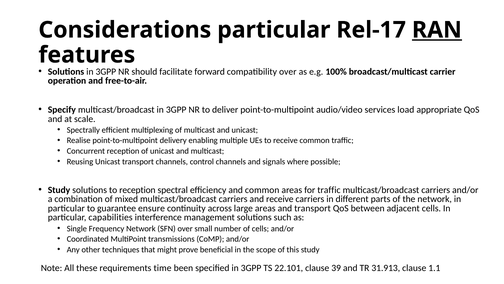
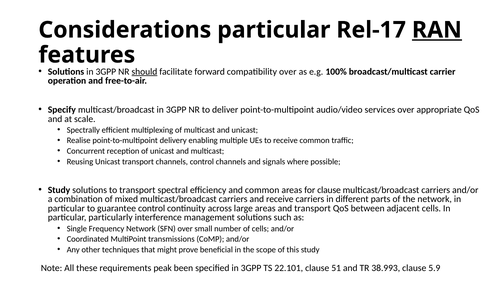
should underline: none -> present (144, 72)
services load: load -> over (406, 110)
to reception: reception -> transport (137, 190)
for traffic: traffic -> clause (329, 190)
guarantee ensure: ensure -> control (152, 208)
capabilities: capabilities -> particularly (111, 217)
time: time -> peak (163, 268)
39: 39 -> 51 (336, 268)
31.913: 31.913 -> 38.993 (386, 268)
1.1: 1.1 -> 5.9 (434, 268)
